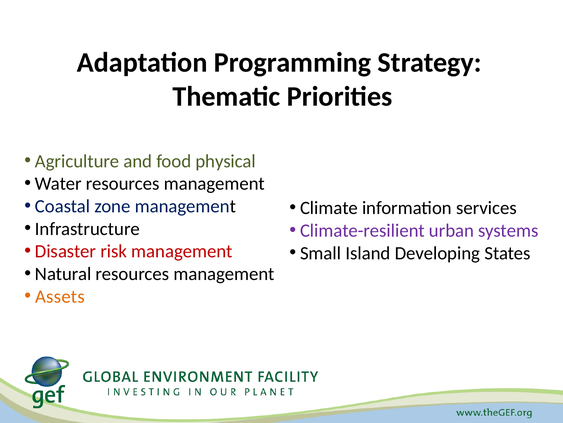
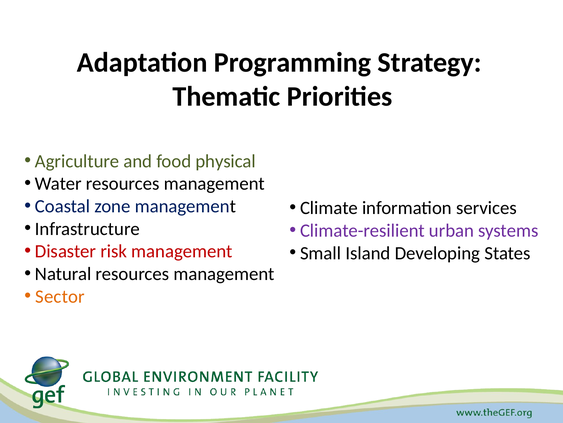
Assets: Assets -> Sector (60, 296)
